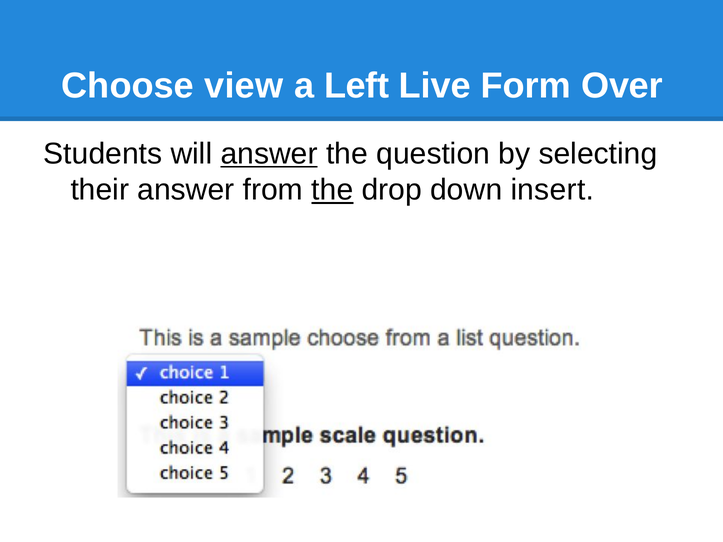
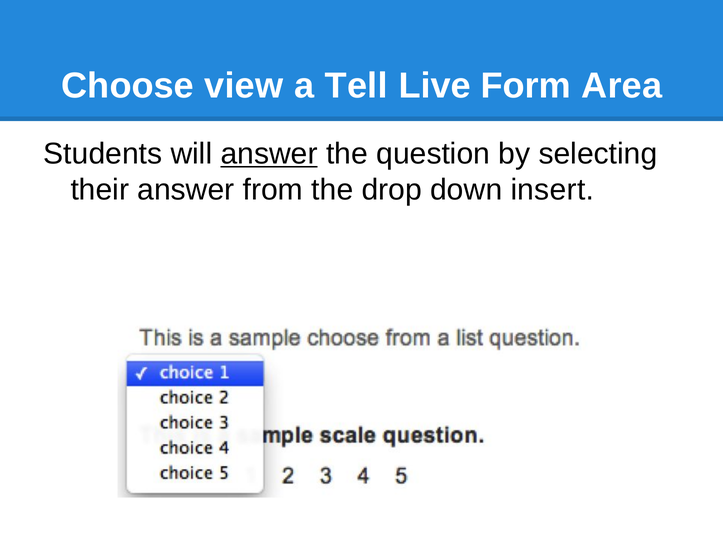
Left: Left -> Tell (356, 86)
Over: Over -> Area (622, 86)
the underline: present -> none (332, 190)
